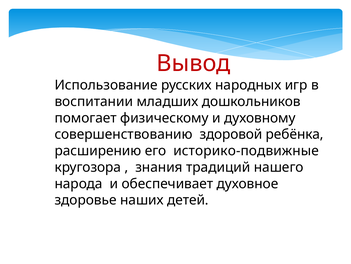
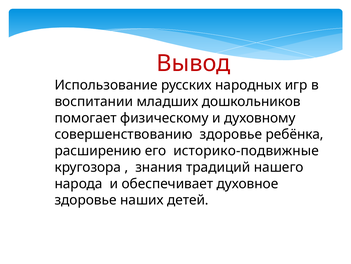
совершенствованию здоровой: здоровой -> здоровье (231, 134)
